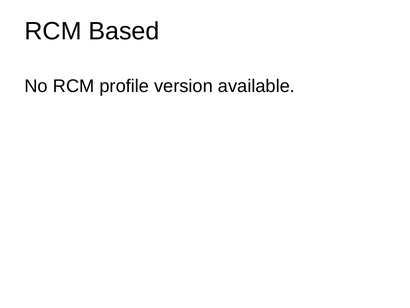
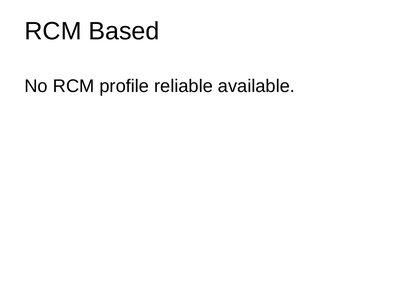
version: version -> reliable (184, 86)
